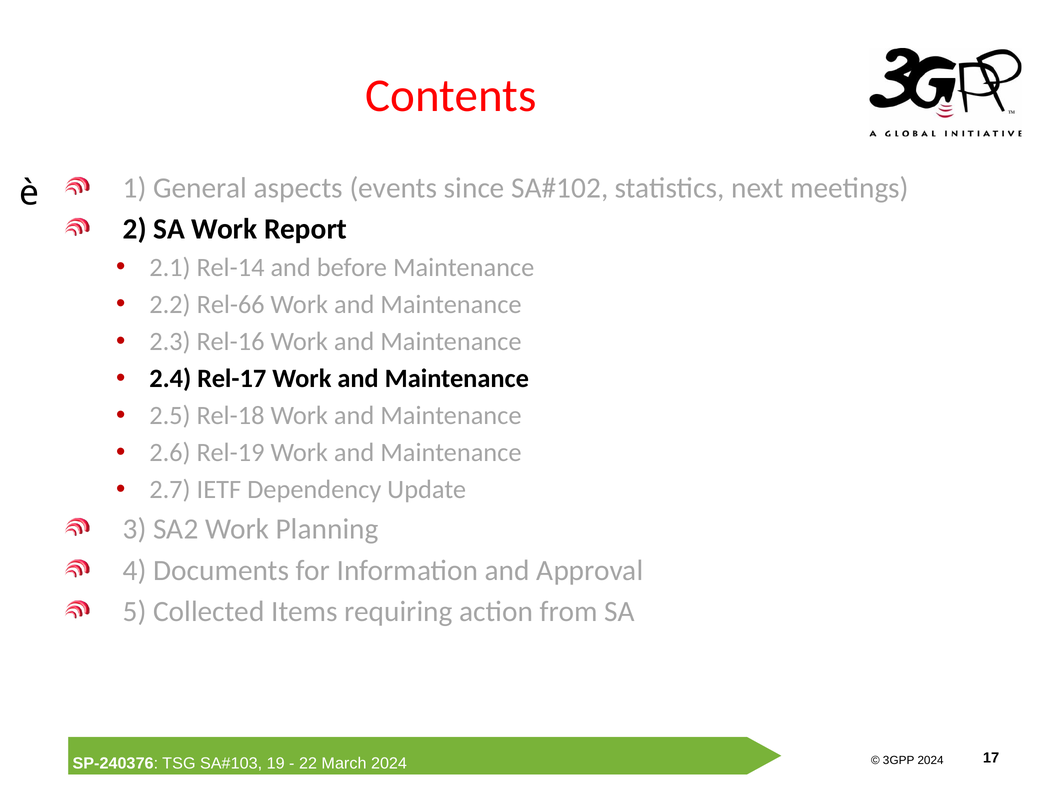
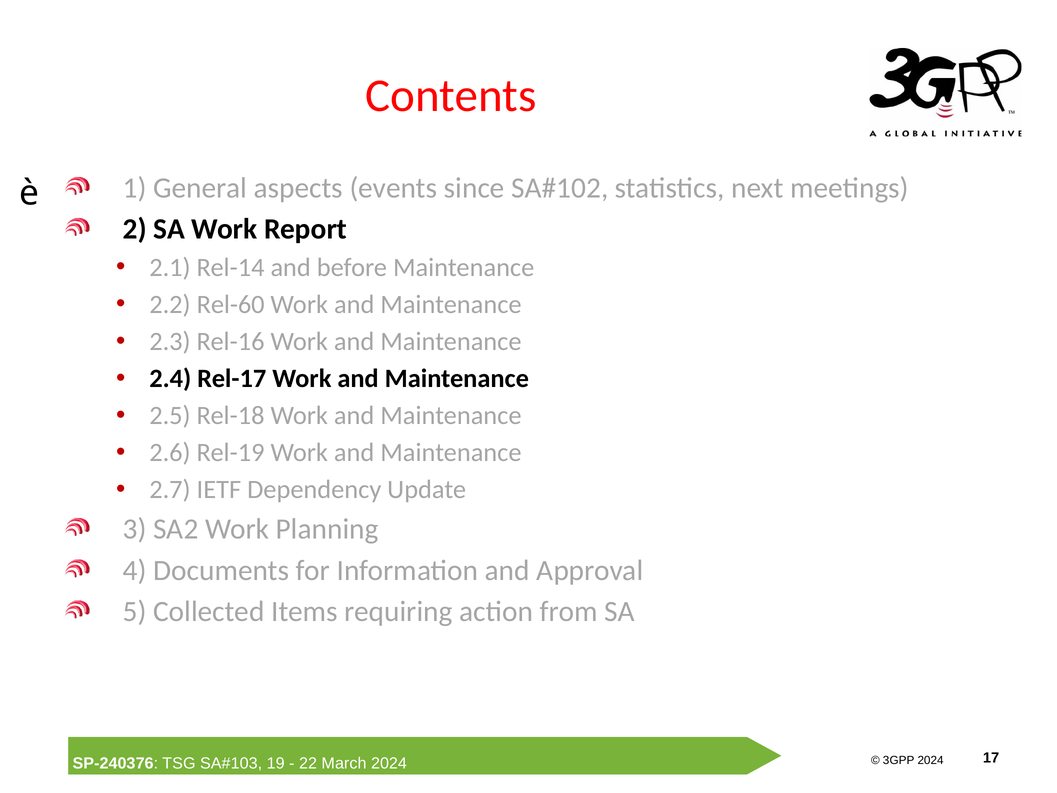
Rel-66: Rel-66 -> Rel-60 (231, 305)
